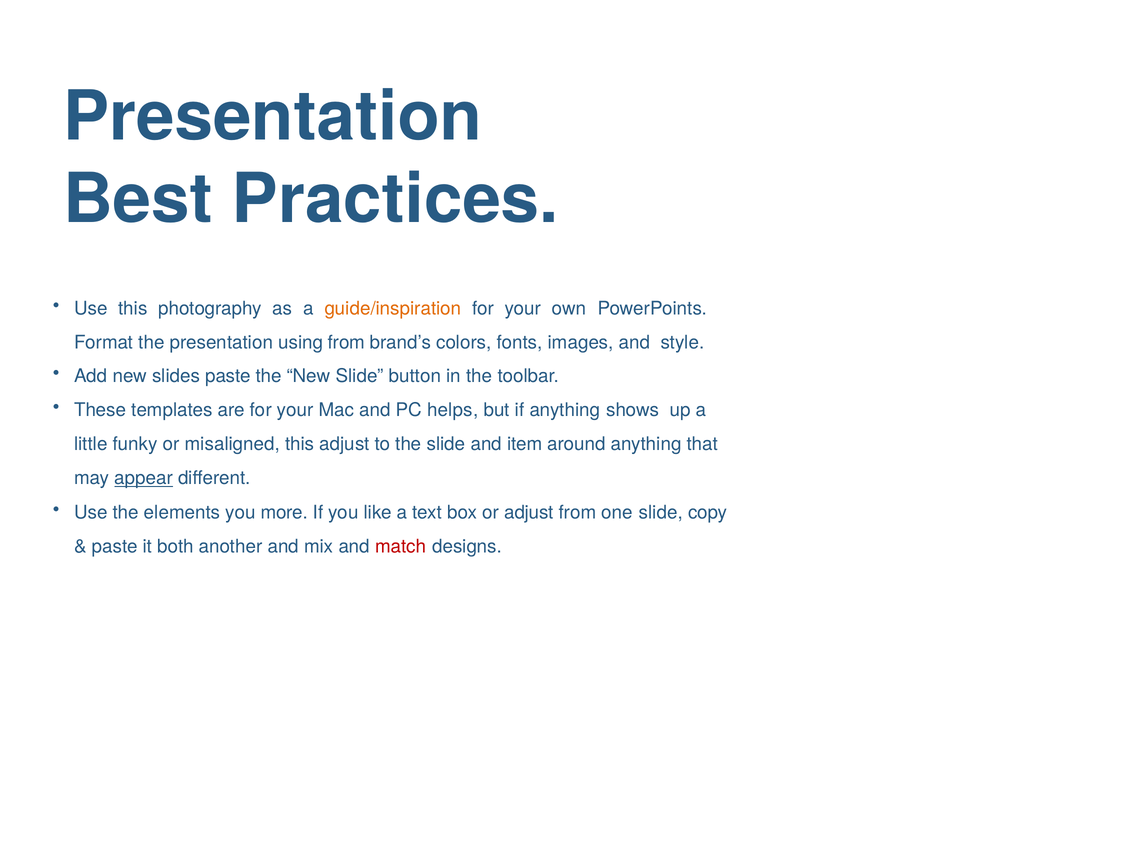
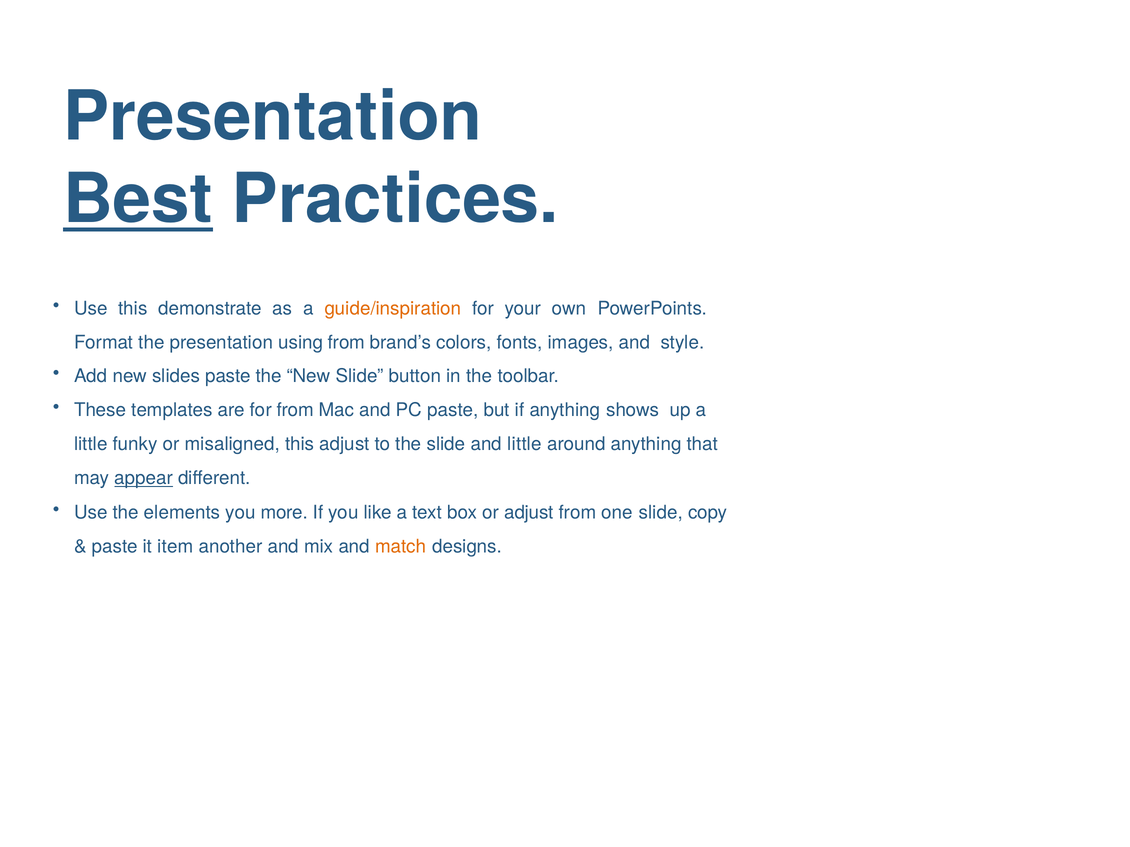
Best underline: none -> present (138, 200)
photography: photography -> demonstrate (210, 309)
are for your: your -> from (295, 410)
PC helps: helps -> paste (453, 410)
and item: item -> little (525, 444)
both: both -> item (175, 547)
match colour: red -> orange (401, 547)
